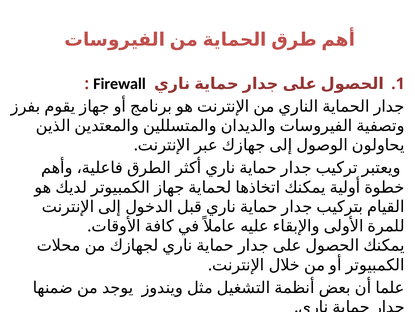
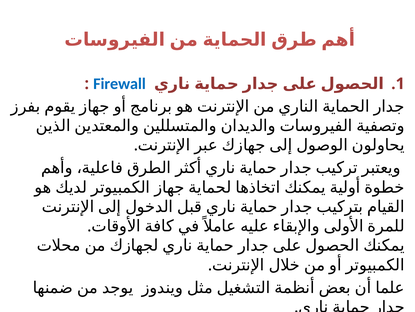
Firewall colour: black -> blue (119, 84)
